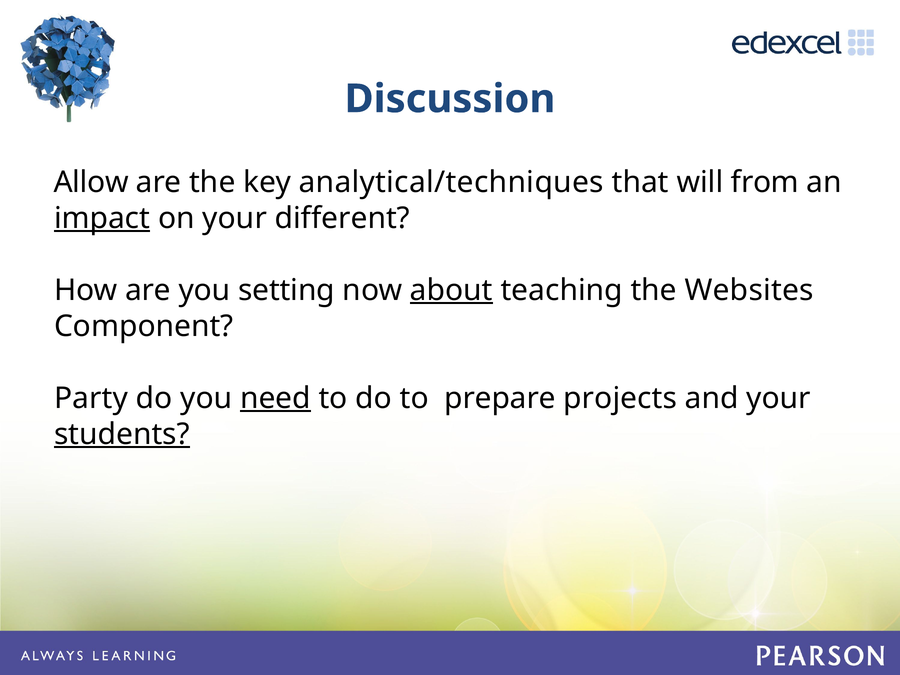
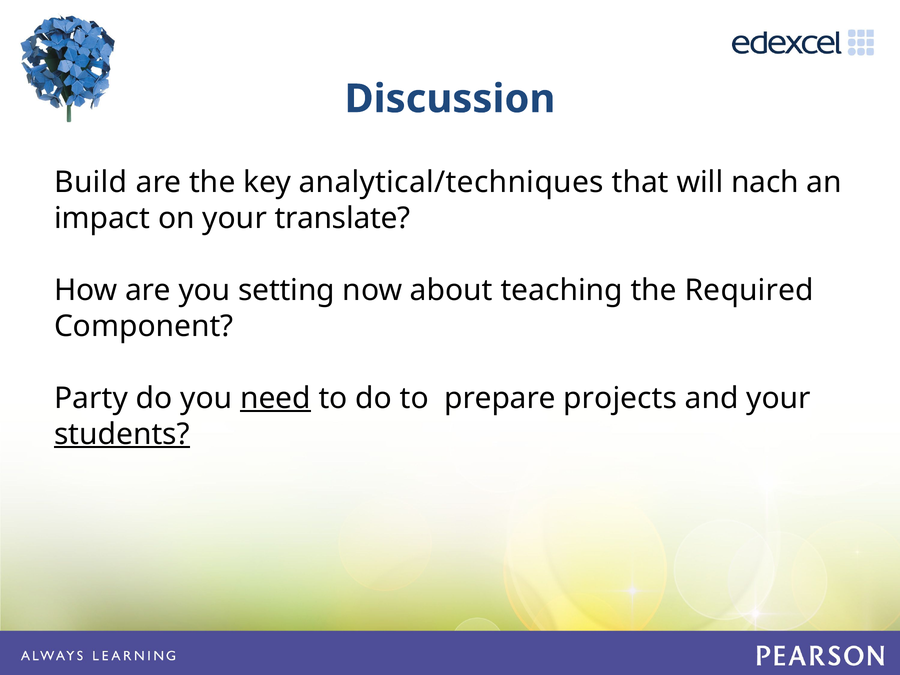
Allow: Allow -> Build (91, 182)
from: from -> nach (765, 182)
impact underline: present -> none (102, 218)
different: different -> translate (342, 218)
about underline: present -> none (451, 290)
Websites: Websites -> Required (749, 290)
